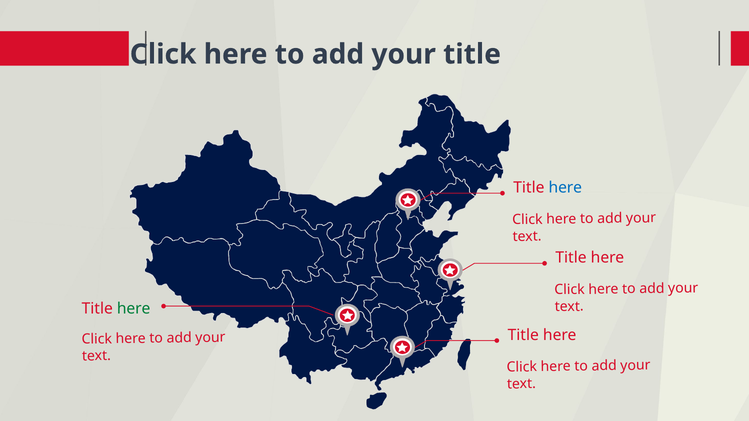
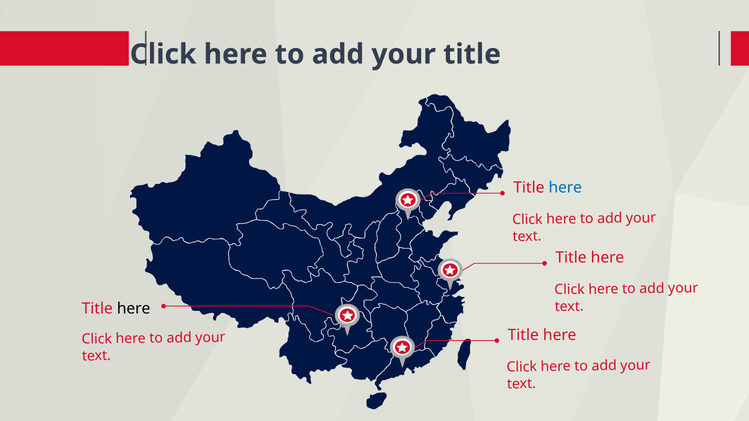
here colour: green -> black (134, 309)
